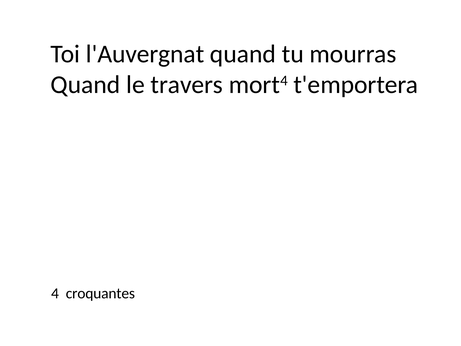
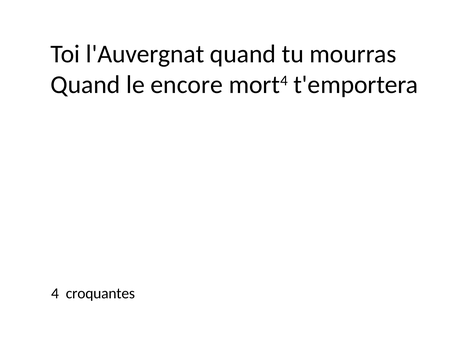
travers: travers -> encore (187, 85)
